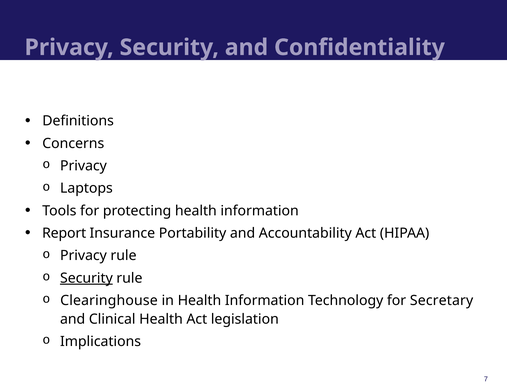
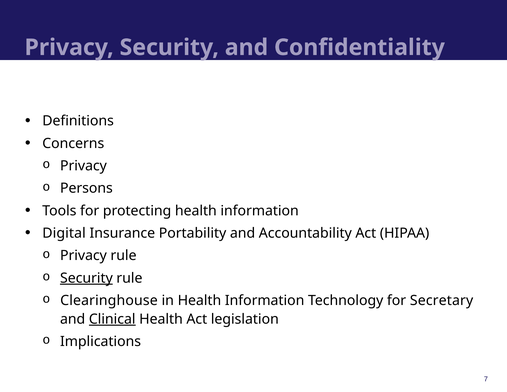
Laptops: Laptops -> Persons (86, 188)
Report: Report -> Digital (64, 233)
Clinical underline: none -> present (112, 319)
